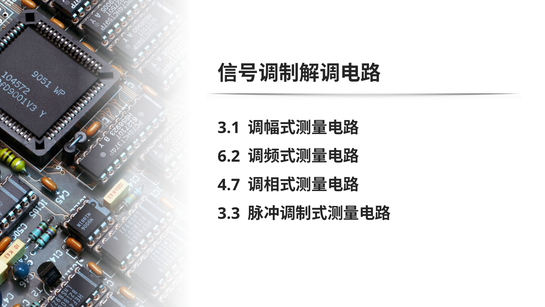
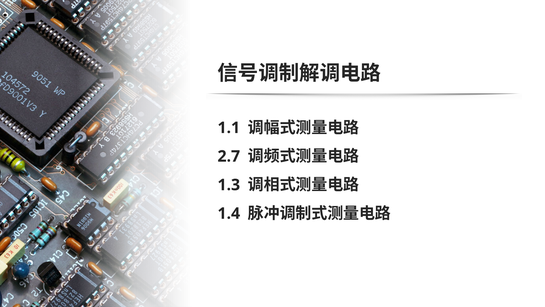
3.1: 3.1 -> 1.1 (229, 128)
6.2: 6.2 -> 2.7 (229, 156)
4.7: 4.7 -> 1.3 (229, 185)
3.3: 3.3 -> 1.4 (229, 213)
